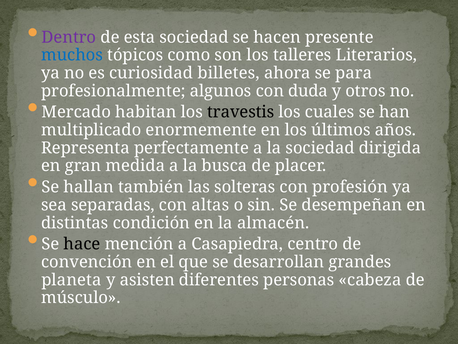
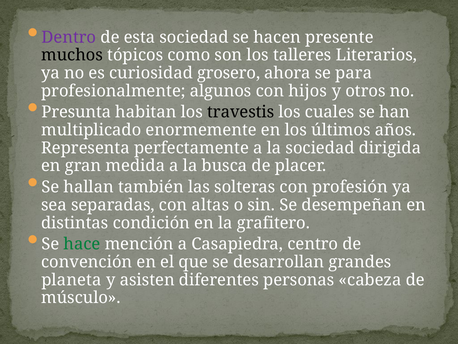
muchos colour: blue -> black (72, 55)
billetes: billetes -> grosero (229, 73)
duda: duda -> hijos (308, 91)
Mercado: Mercado -> Presunta (76, 112)
almacén: almacén -> grafitero (273, 223)
hace colour: black -> green (82, 244)
